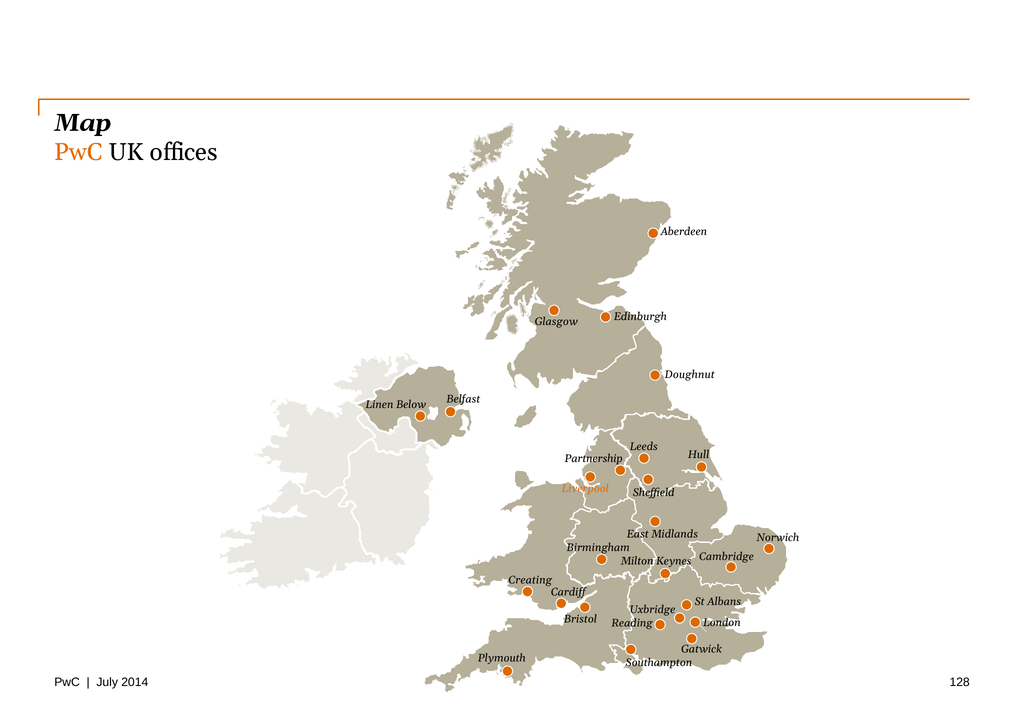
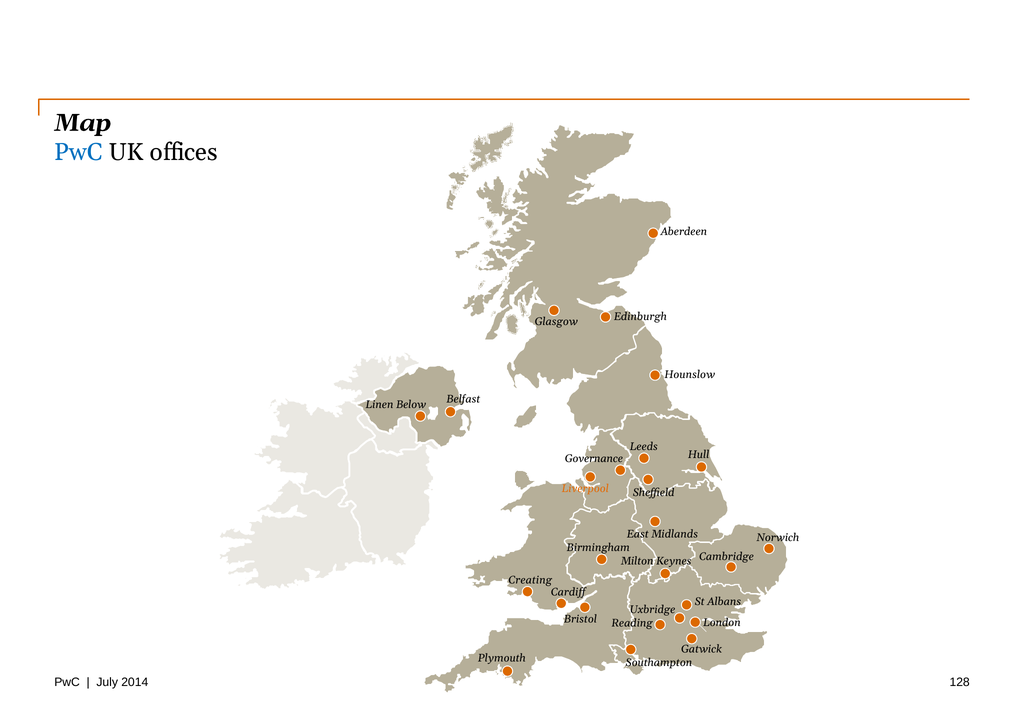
PwC colour: orange -> blue (78, 152)
Doughnut: Doughnut -> Hounslow (690, 375)
Partnership: Partnership -> Governance (594, 459)
